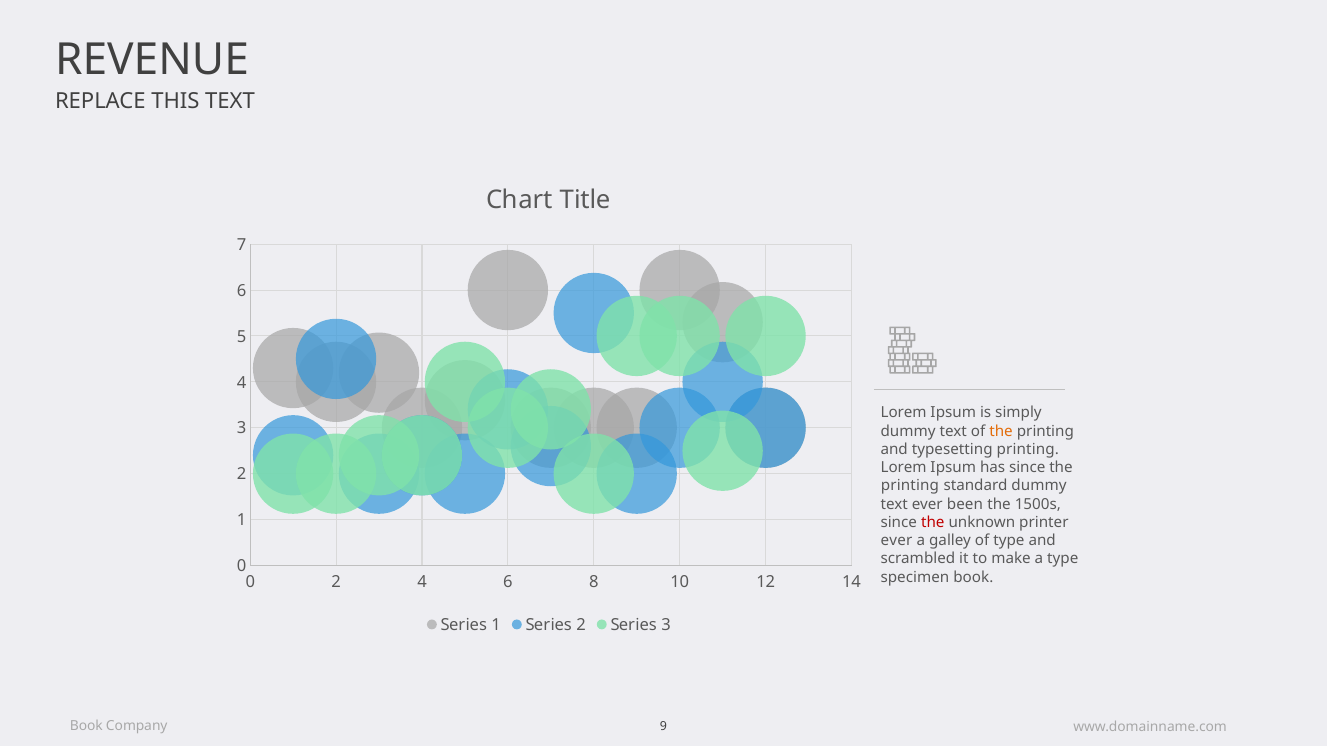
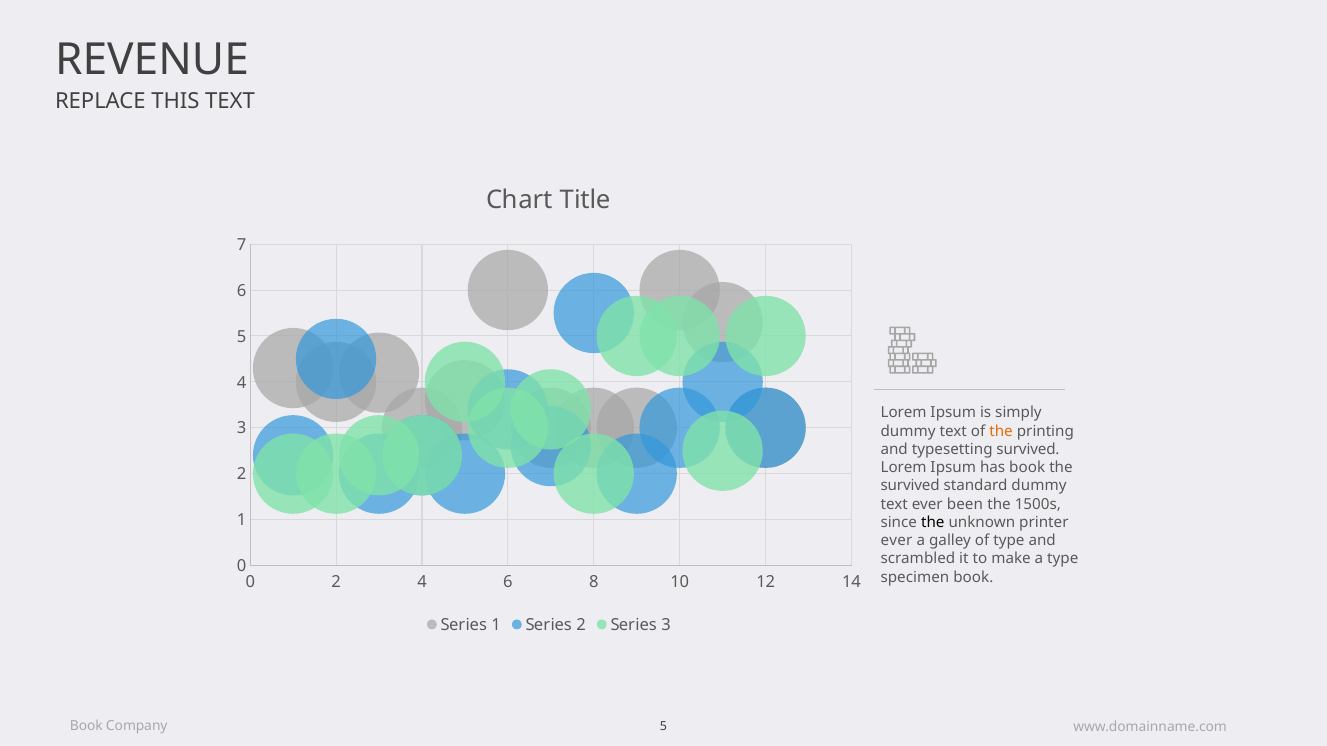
typesetting printing: printing -> survived (1028, 450)
has since: since -> book (1027, 468)
printing: printing -> survived (910, 486)
the colour: red -> black (933, 523)
Company 9: 9 -> 5 (664, 726)
